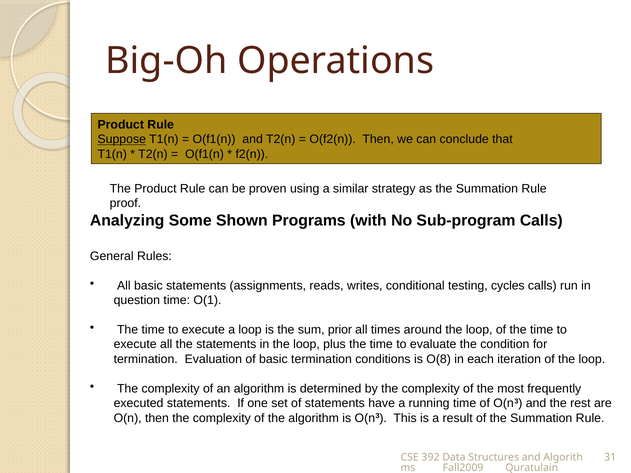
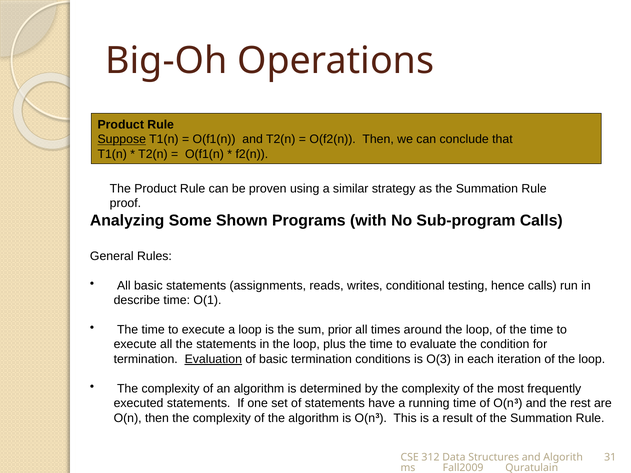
cycles: cycles -> hence (508, 286)
question: question -> describe (137, 300)
Evaluation underline: none -> present (213, 359)
O(8: O(8 -> O(3 (439, 359)
392: 392 -> 312 (431, 458)
